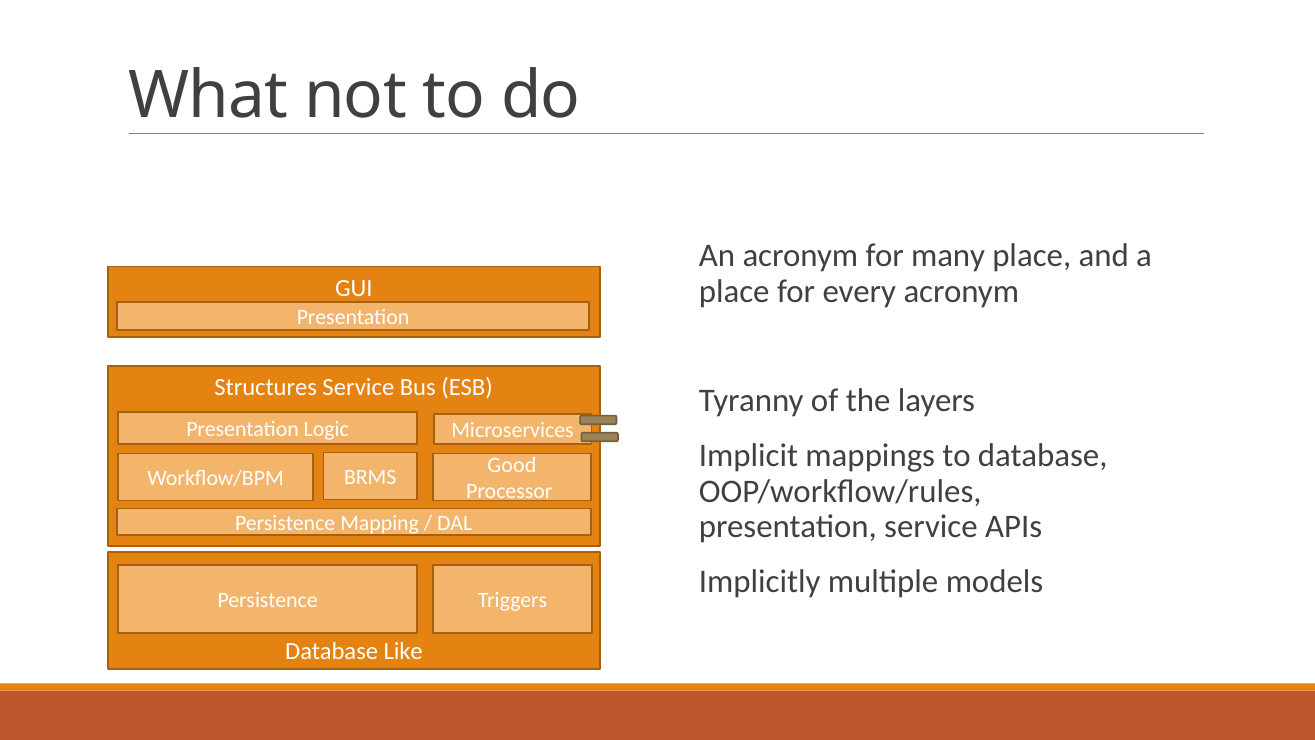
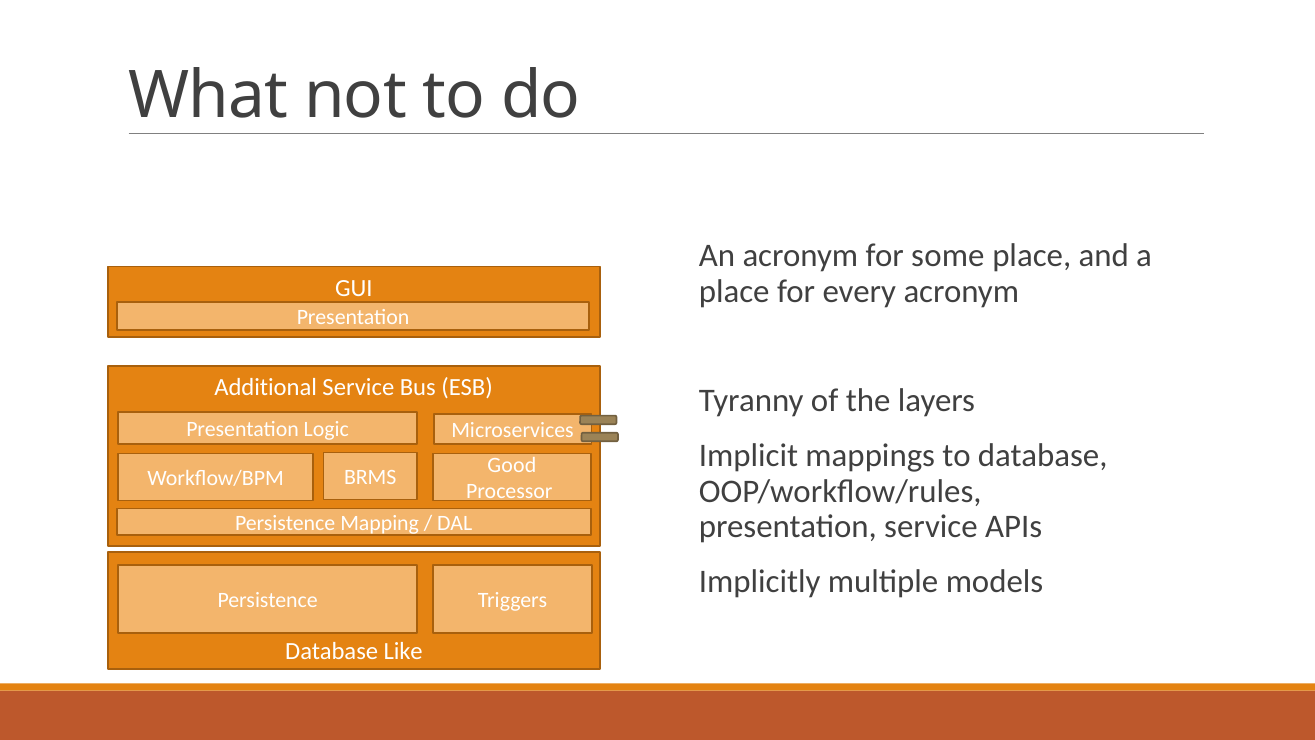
many: many -> some (948, 256)
Structures: Structures -> Additional (266, 388)
